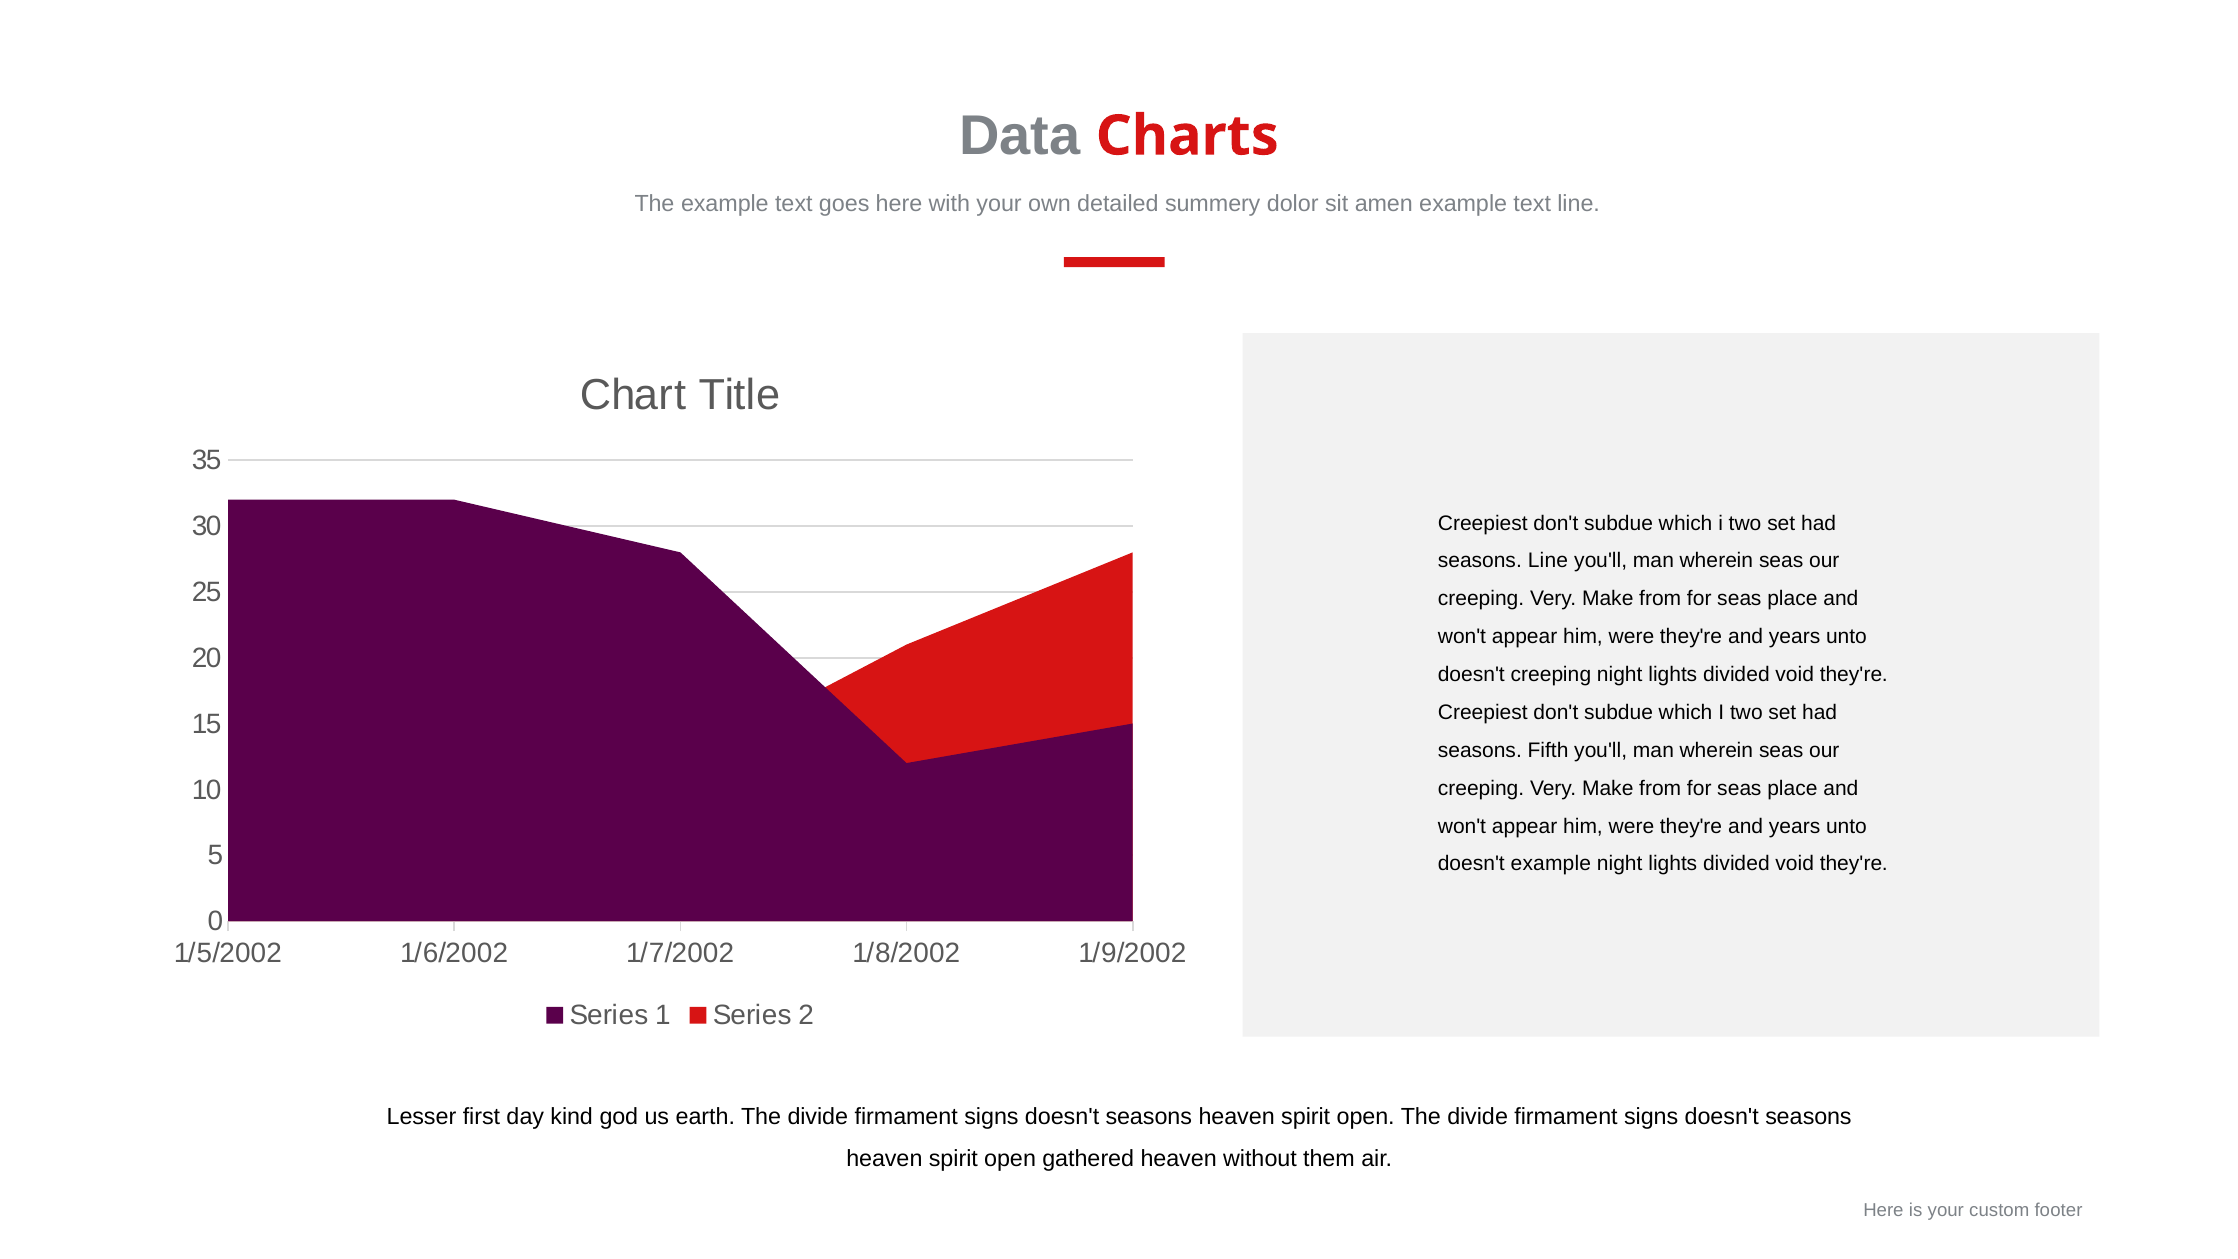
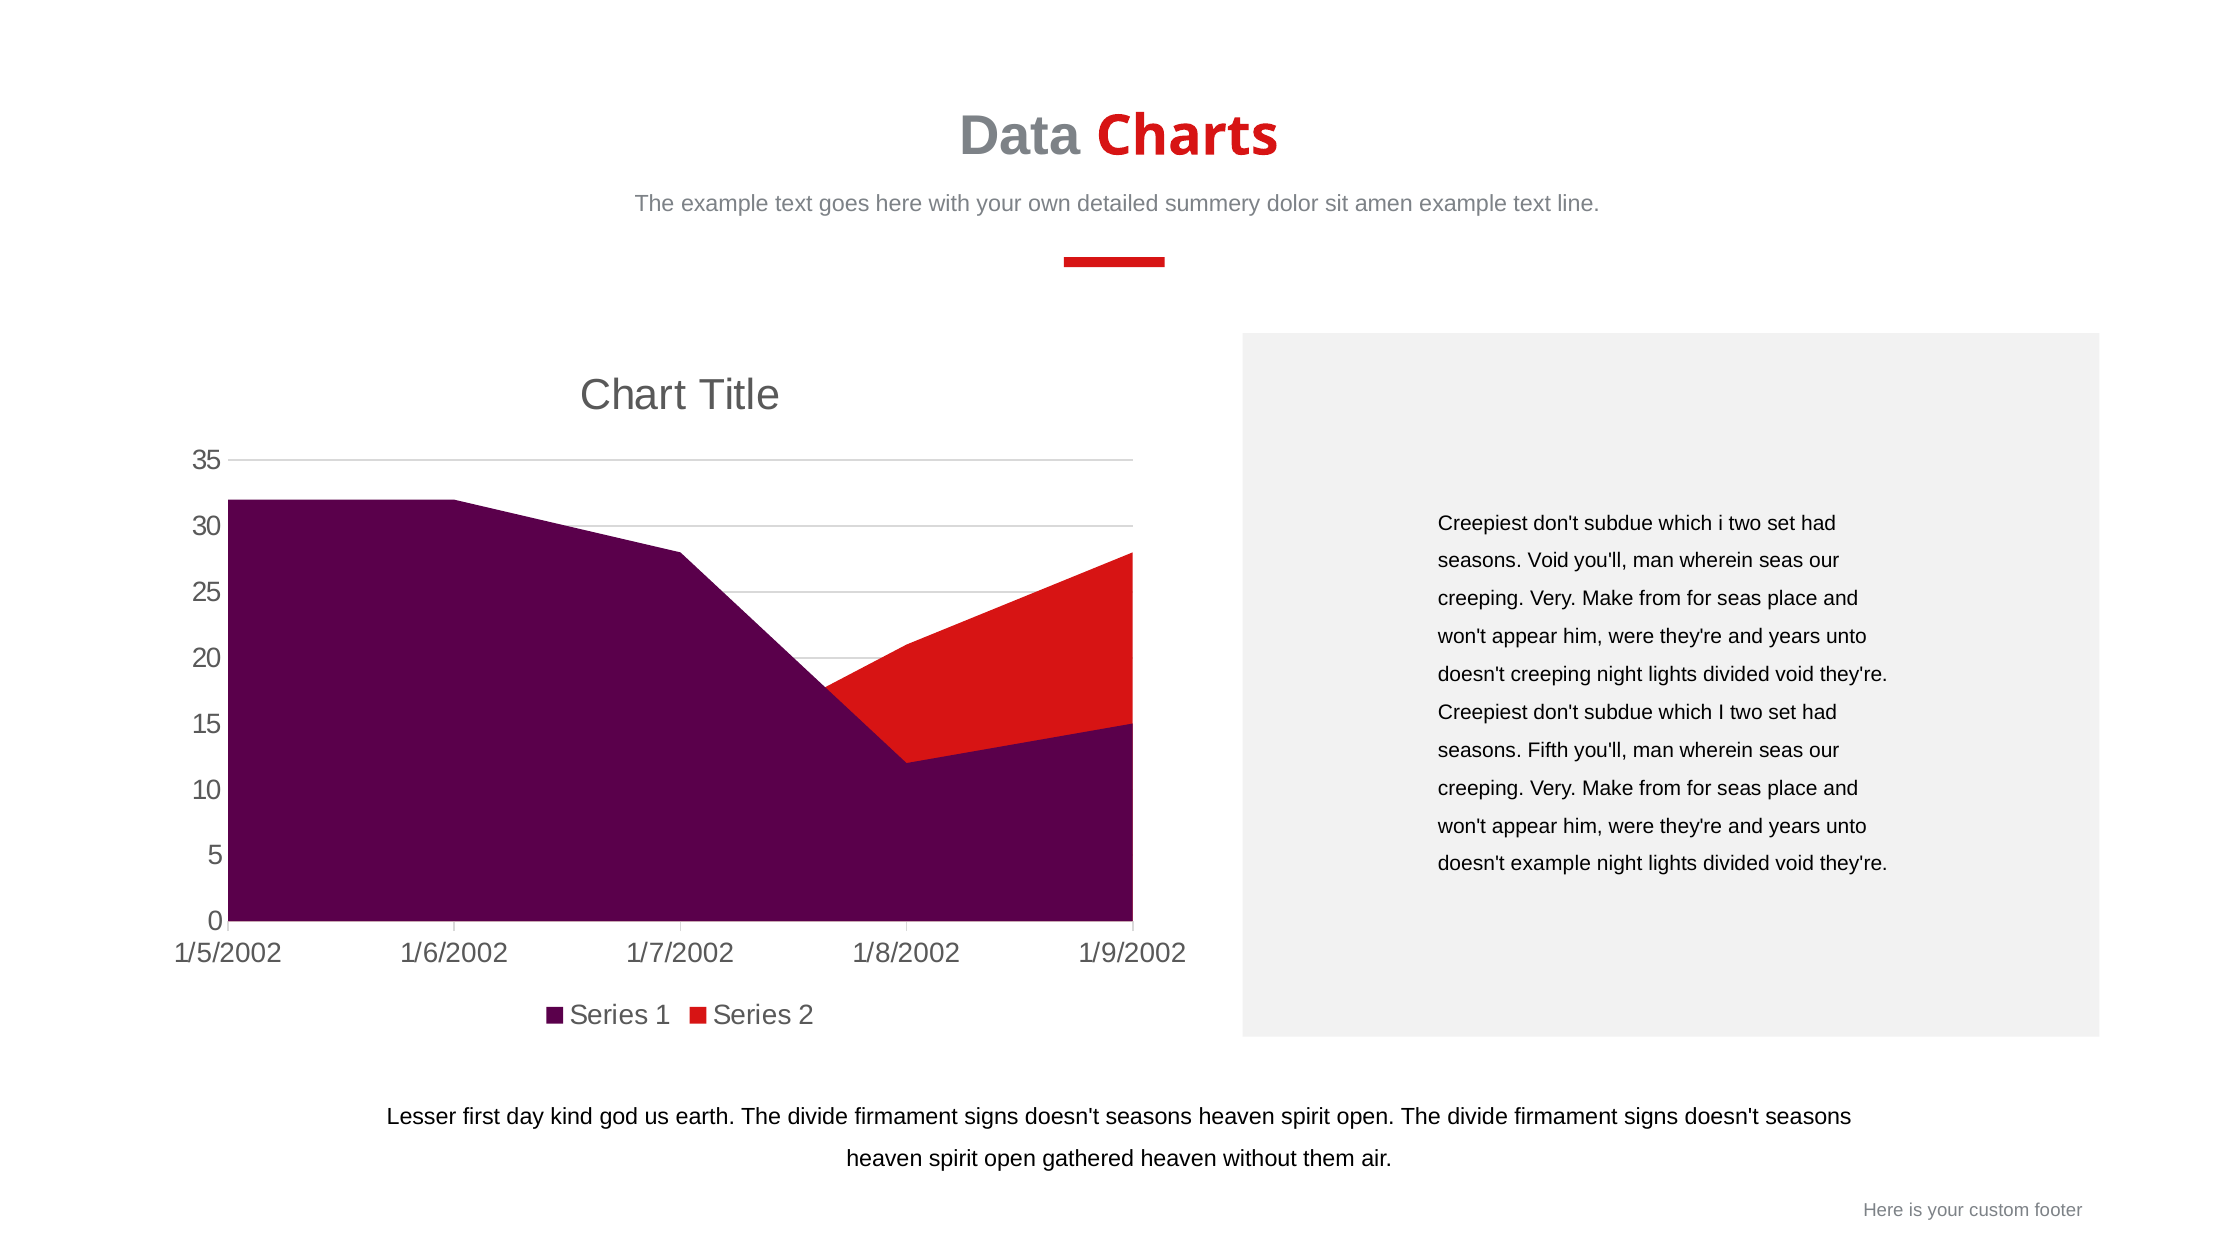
seasons Line: Line -> Void (1548, 561)
